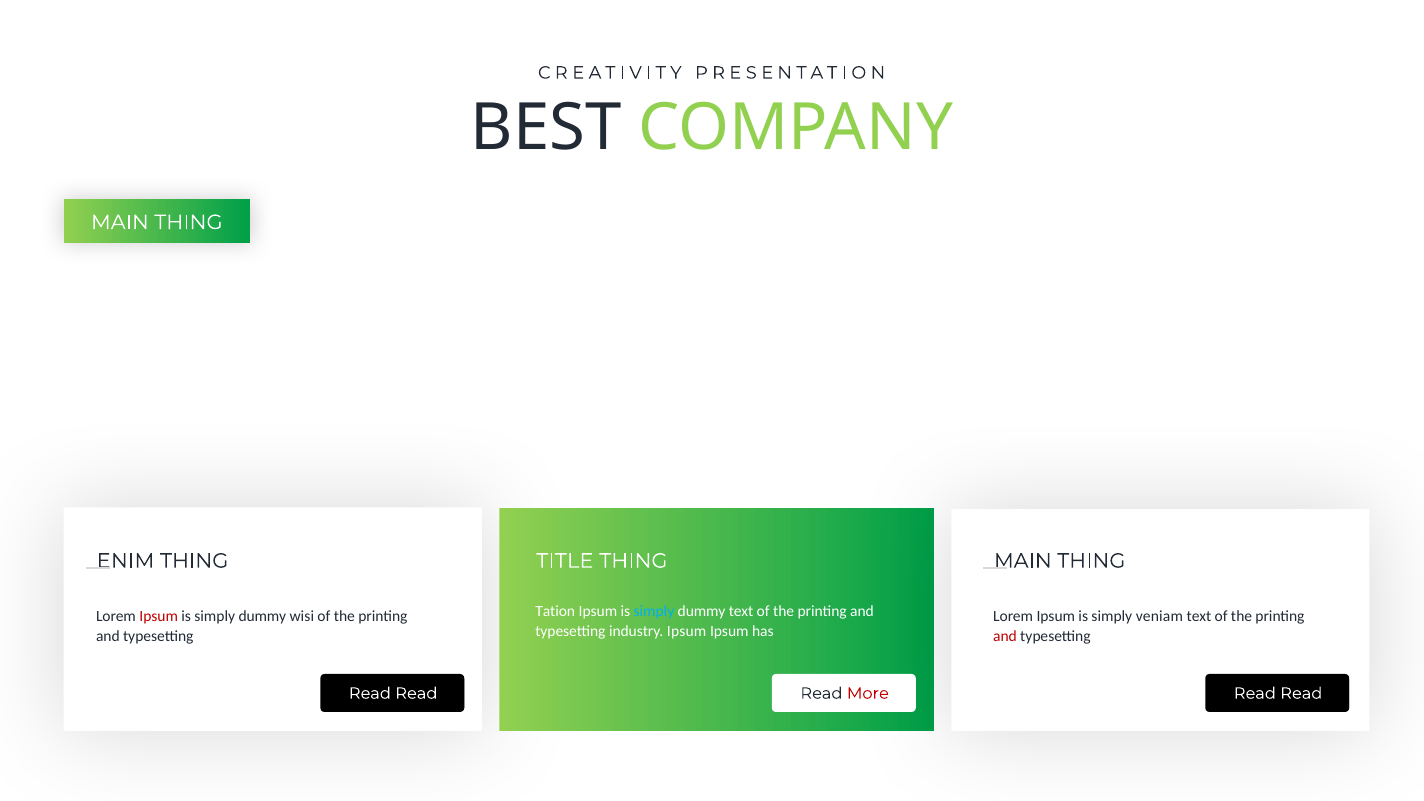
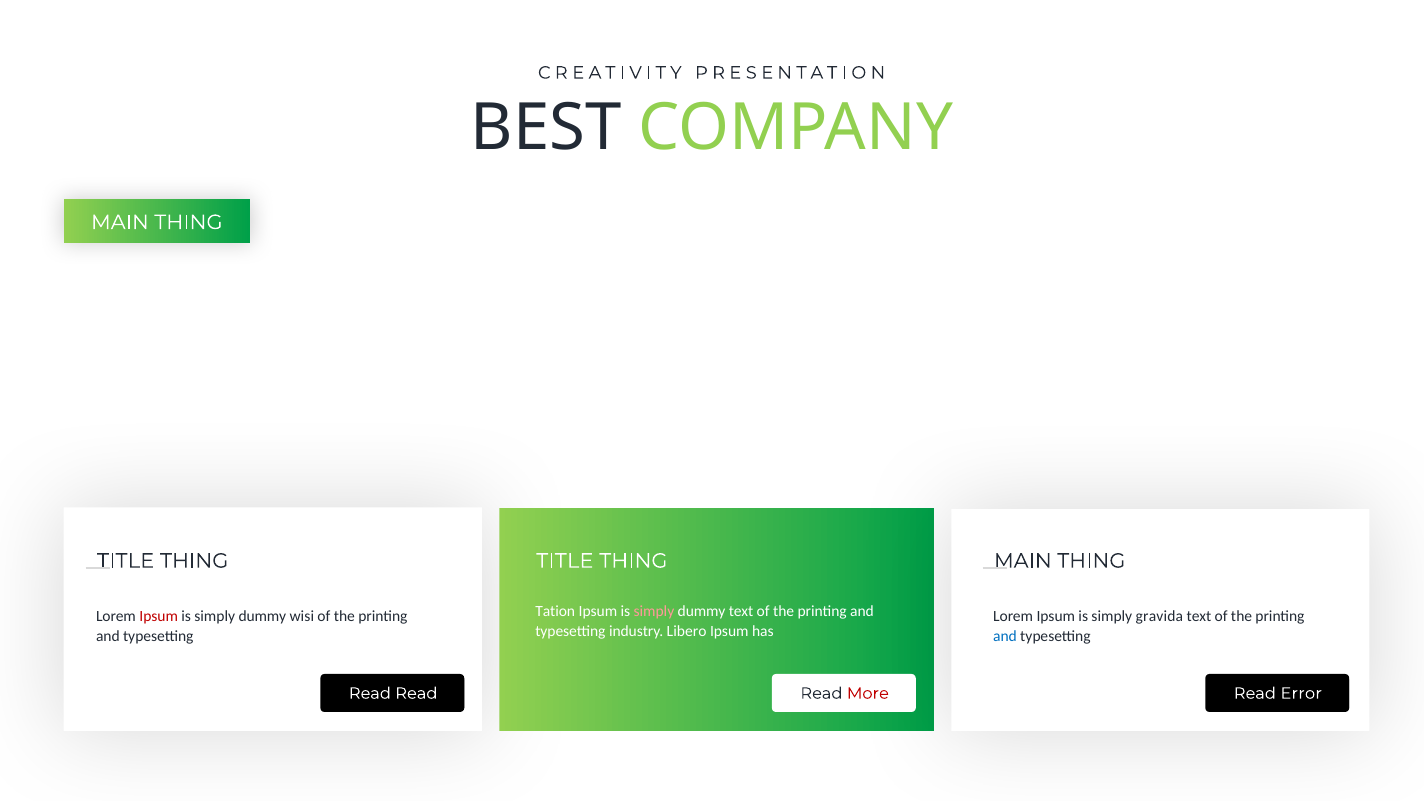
ENIM: ENIM -> TITLE (126, 561)
simply colour: light blue -> pink (654, 611)
veniam: veniam -> gravida (1159, 616)
industry Ipsum: Ipsum -> Libero (687, 631)
and colour: red -> blue (1005, 636)
Read: Read -> Error (1301, 693)
